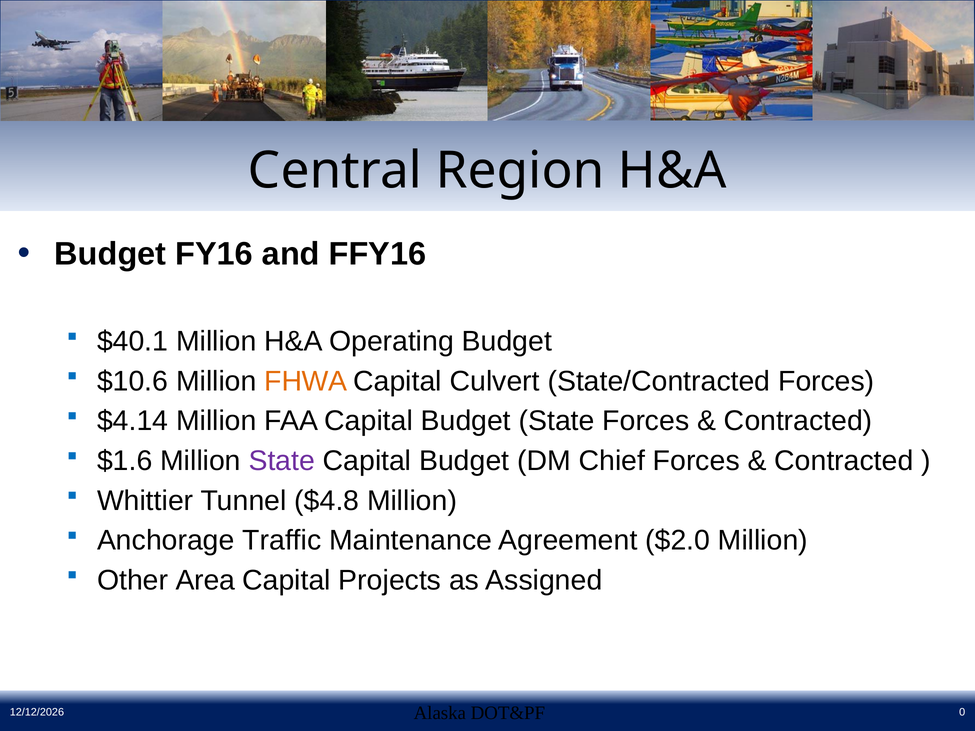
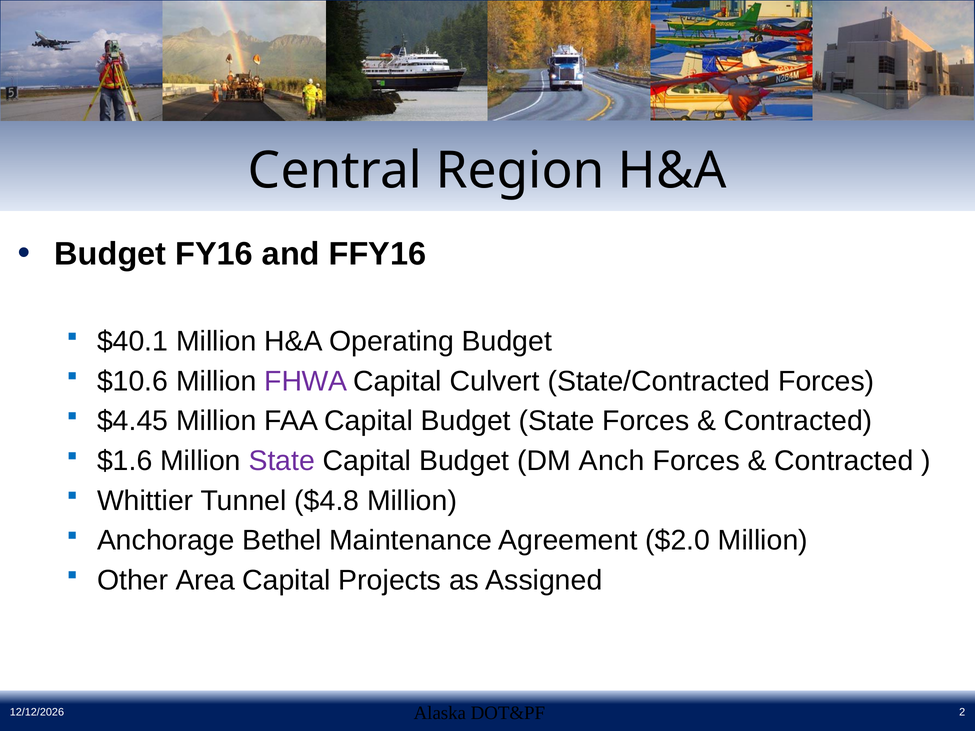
FHWA colour: orange -> purple (306, 381)
$4.14: $4.14 -> $4.45 (133, 421)
Chief: Chief -> Anch (612, 461)
Traffic: Traffic -> Bethel (282, 541)
0: 0 -> 2 (962, 713)
